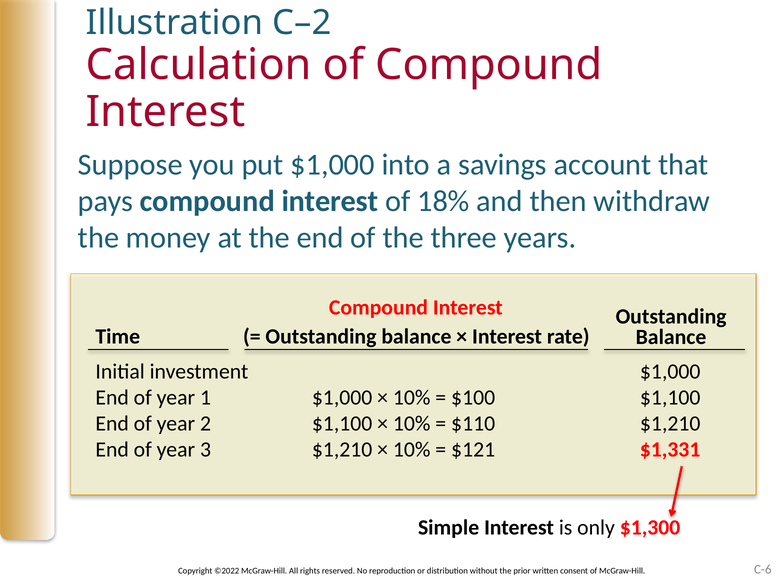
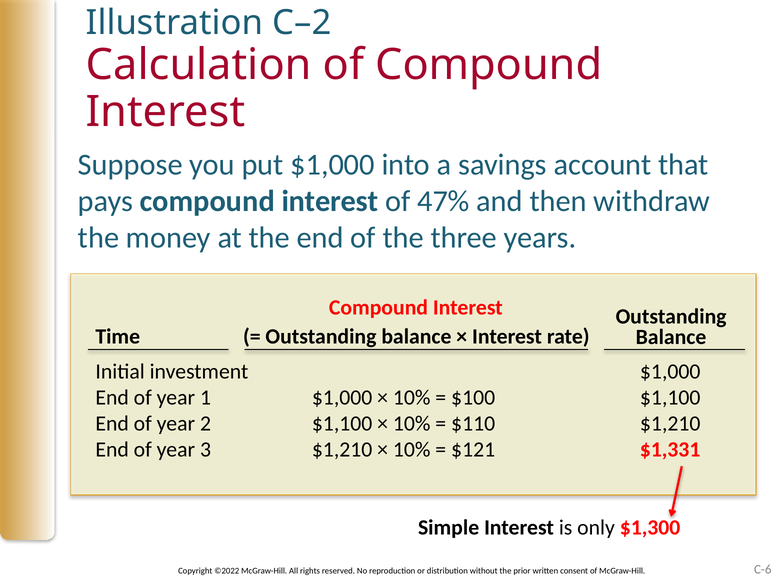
18%: 18% -> 47% (443, 201)
